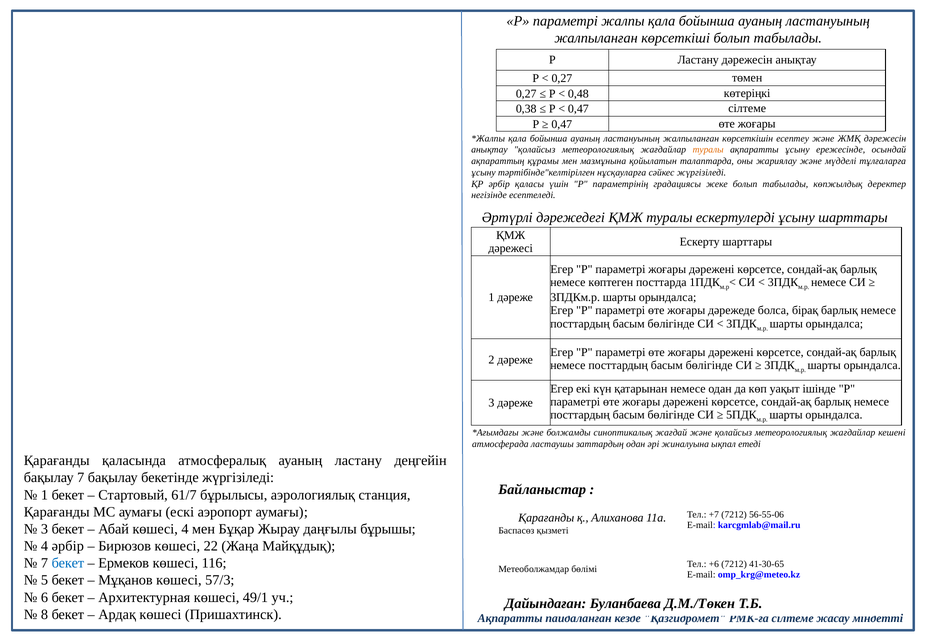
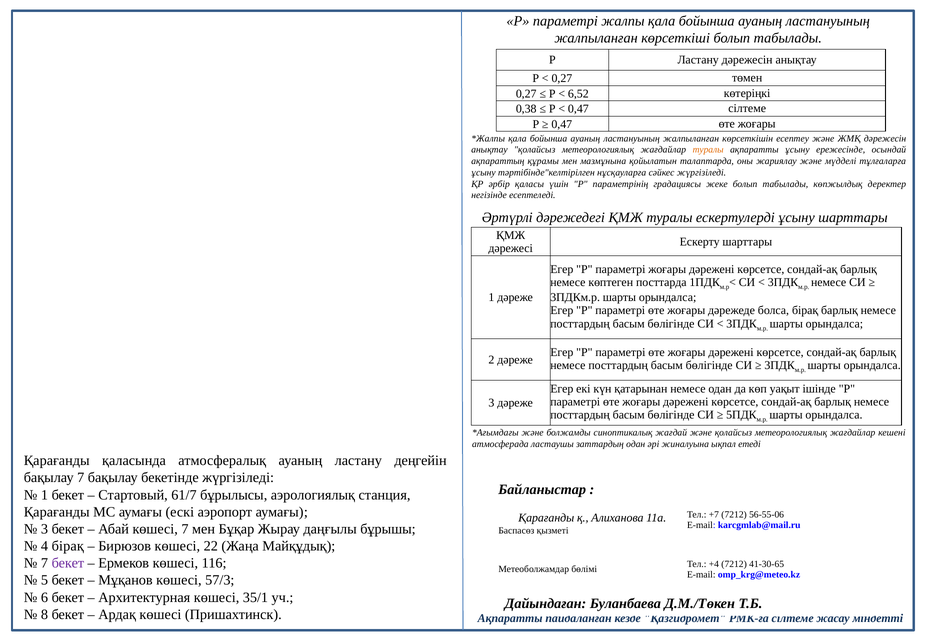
0,48: 0,48 -> 6,52 (578, 94)
көшесі 4: 4 -> 7 (185, 529)
4 әрбір: әрбір -> бірақ (68, 546)
бекет colour: blue -> purple (68, 563)
+6: +6 -> +4 (714, 564)
49/1: 49/1 -> 35/1 (255, 597)
